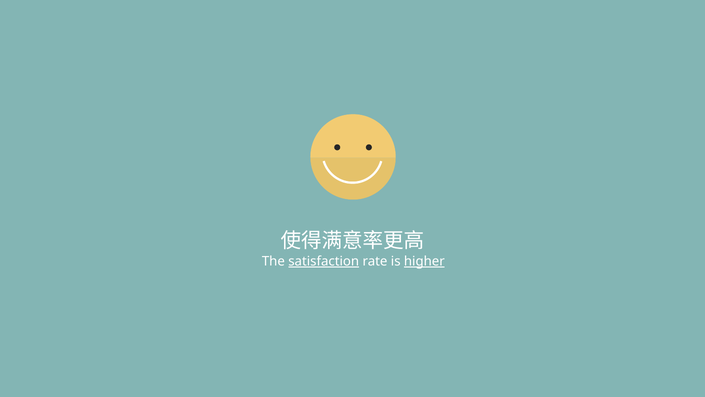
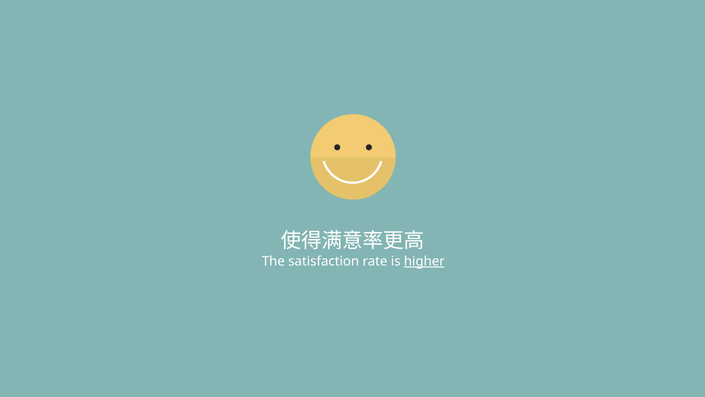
satisfaction underline: present -> none (324, 261)
